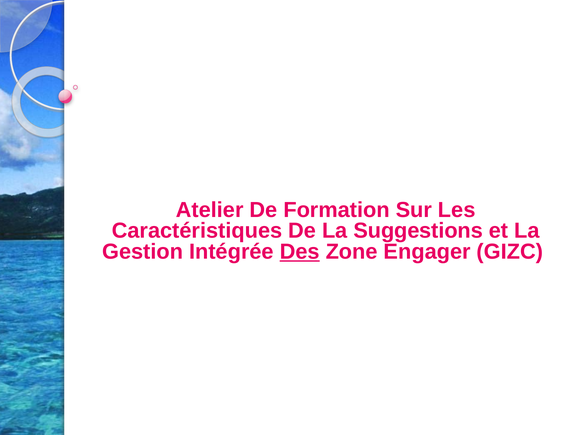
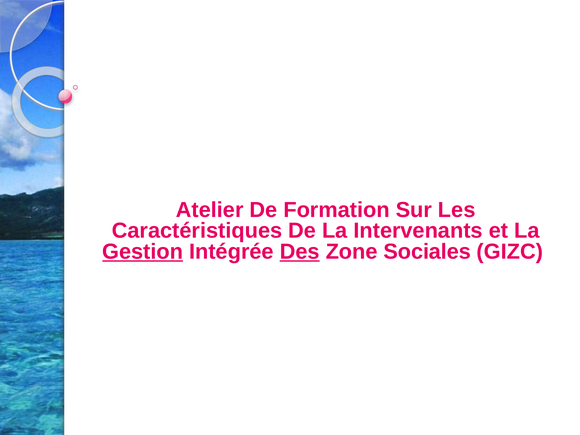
Suggestions: Suggestions -> Intervenants (418, 231)
Gestion underline: none -> present (143, 252)
Engager: Engager -> Sociales (427, 252)
